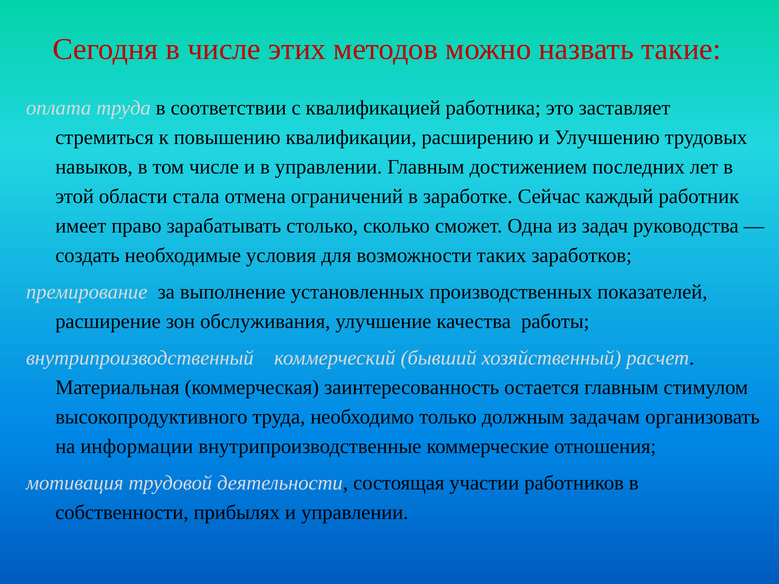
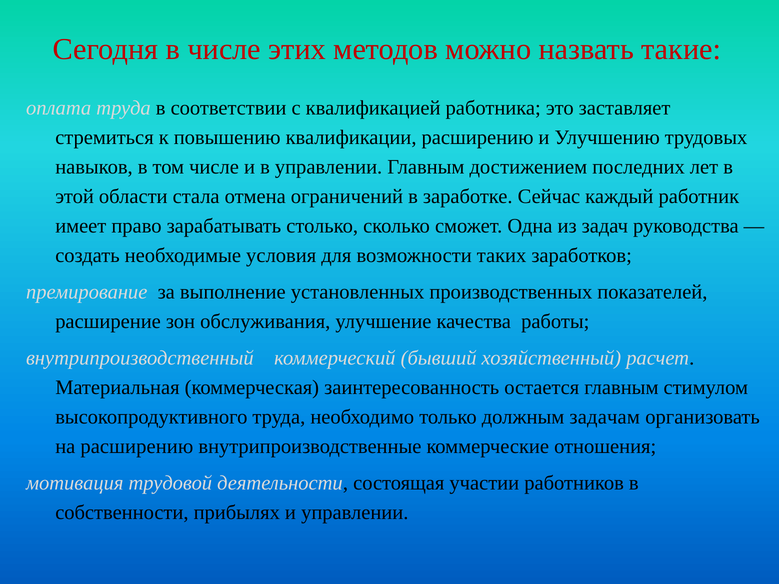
на информации: информации -> расширению (137, 447)
